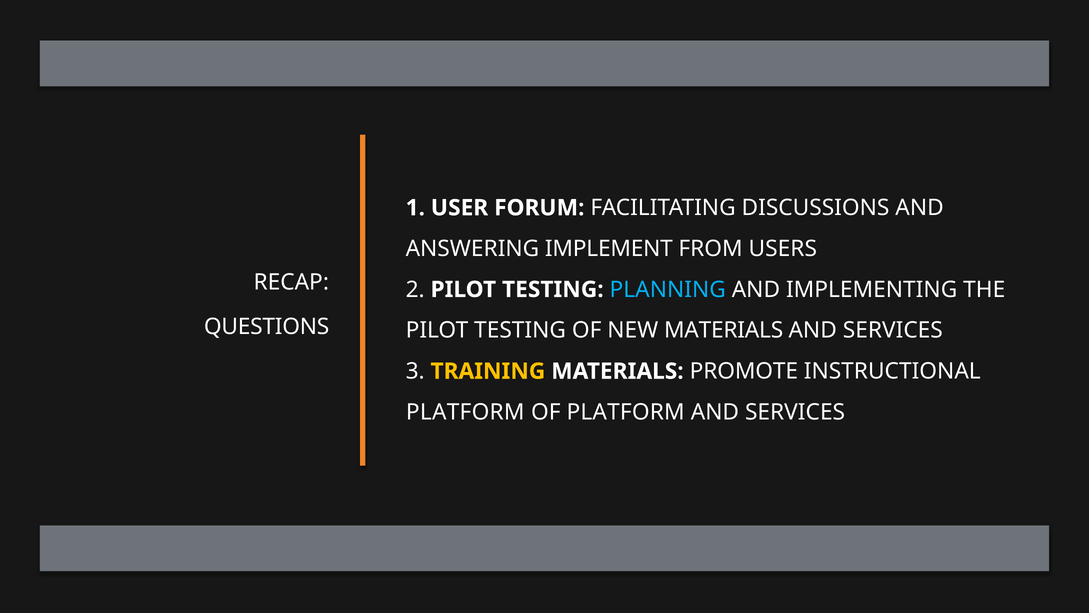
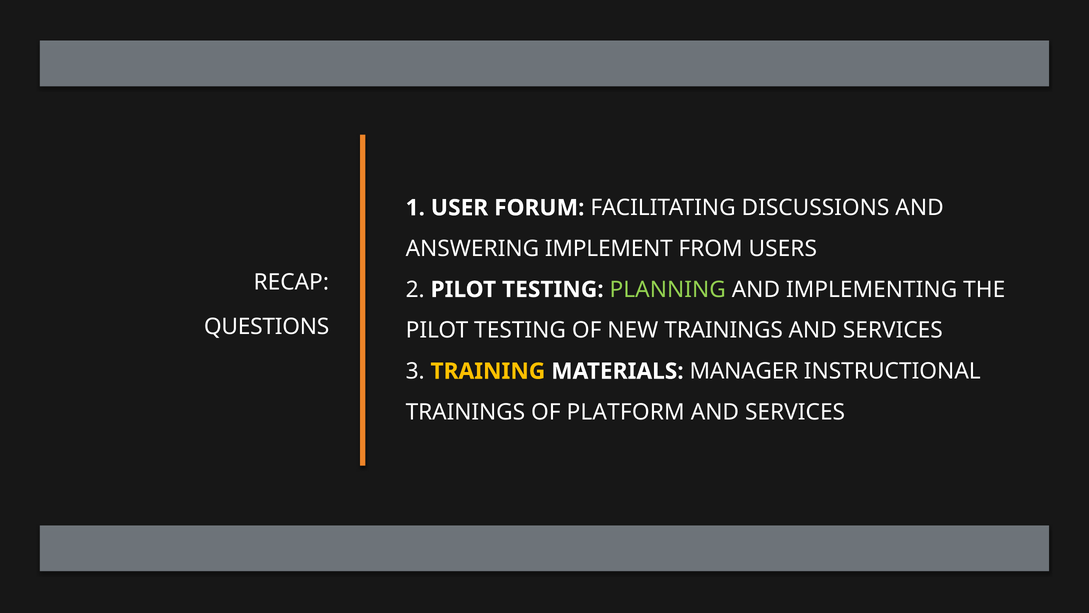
PLANNING colour: light blue -> light green (668, 289)
NEW MATERIALS: MATERIALS -> TRAININGS (724, 330)
PROMOTE: PROMOTE -> MANAGER (744, 371)
PLATFORM: PLATFORM -> TRAININGS (465, 412)
